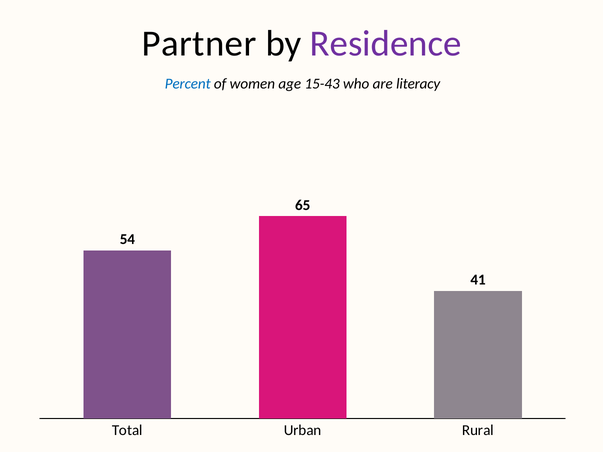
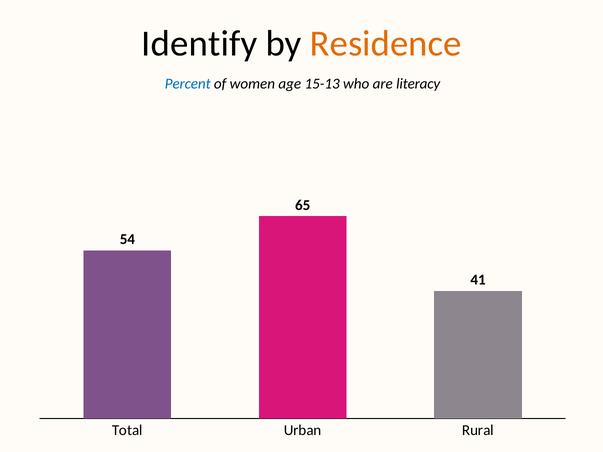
Partner: Partner -> Identify (199, 43)
Residence colour: purple -> orange (386, 43)
15-43: 15-43 -> 15-13 (322, 84)
